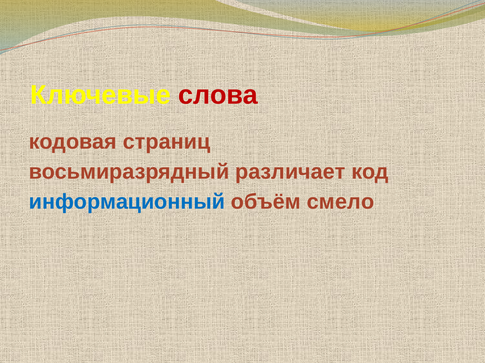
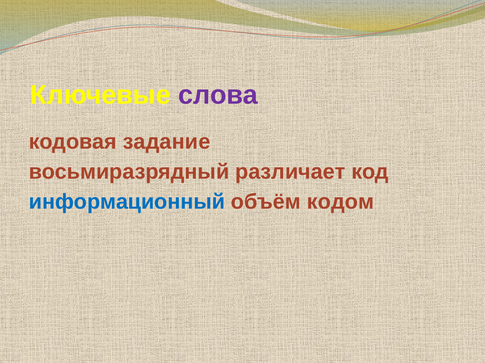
слова colour: red -> purple (218, 95)
страниц: страниц -> задание (167, 142)
смело: смело -> кодом (341, 202)
